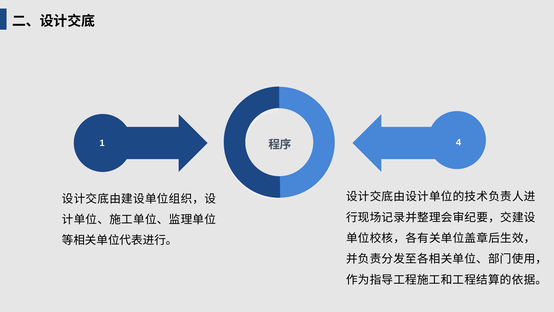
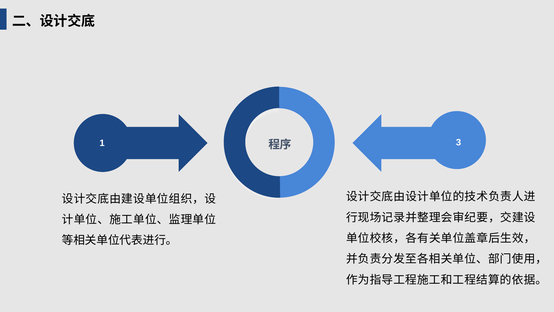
4: 4 -> 3 (458, 142)
